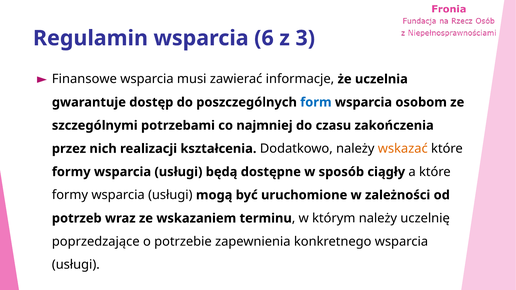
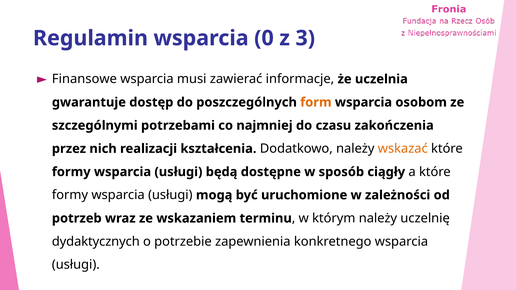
6: 6 -> 0 (264, 38)
form colour: blue -> orange (316, 102)
poprzedzające: poprzedzające -> dydaktycznych (96, 242)
